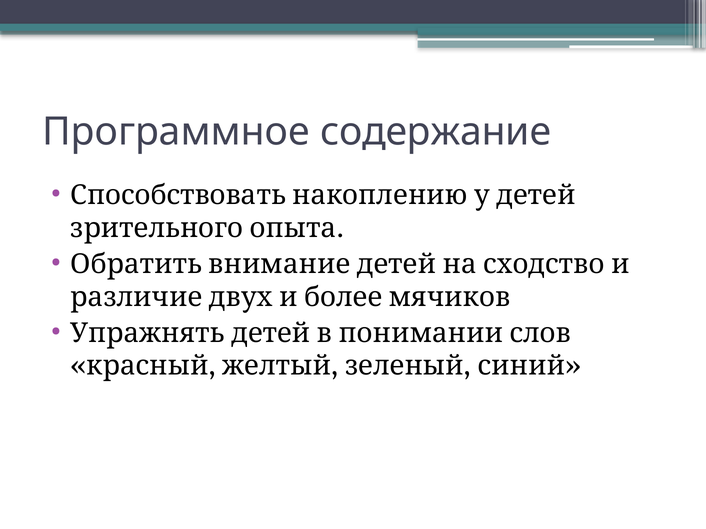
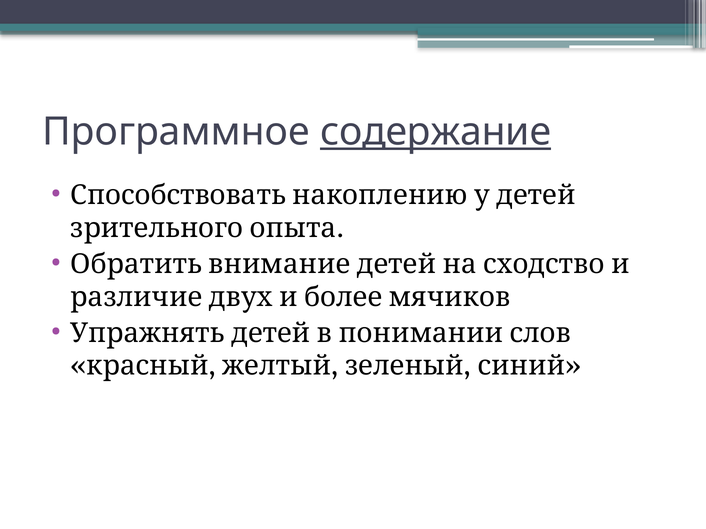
содержание underline: none -> present (436, 132)
